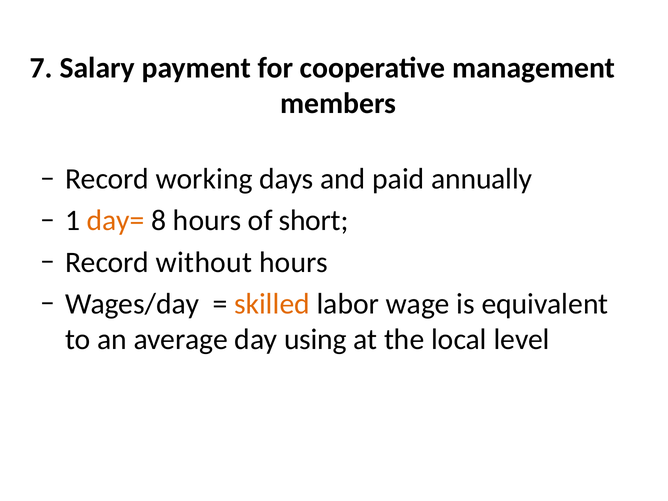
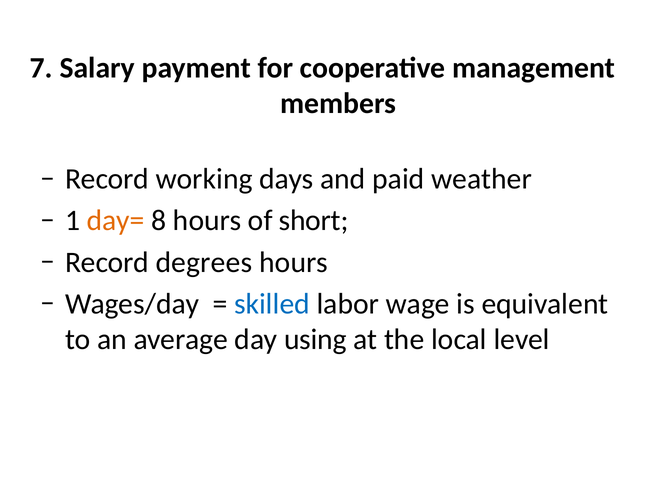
annually: annually -> weather (482, 179)
without: without -> degrees (204, 262)
skilled colour: orange -> blue (272, 304)
